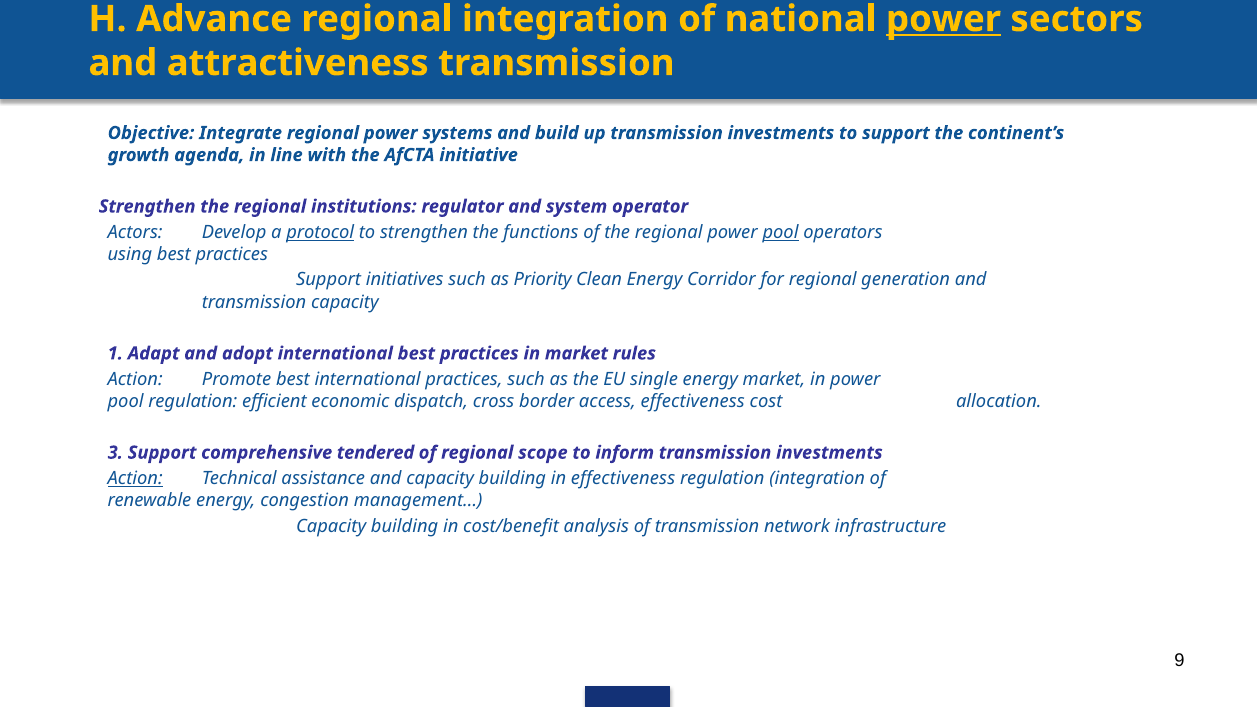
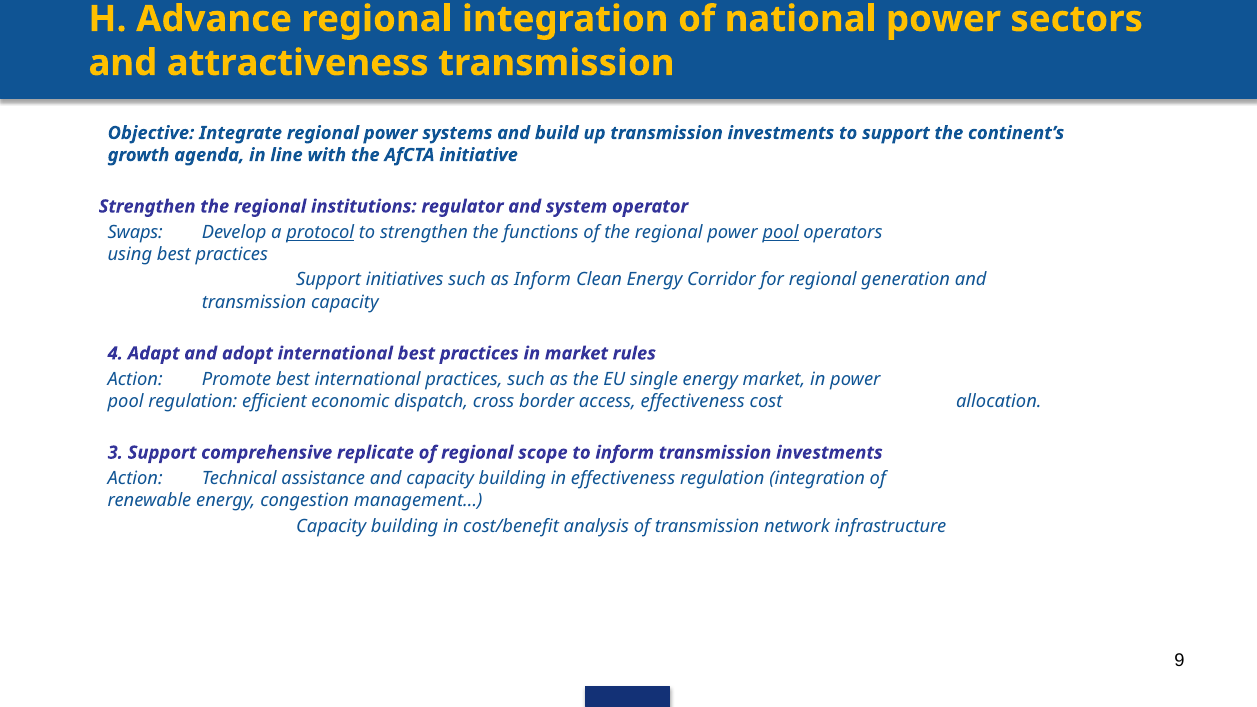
power underline: present -> none (944, 19)
Actors: Actors -> Swaps (135, 232)
as Priority: Priority -> Inform (543, 280)
1: 1 -> 4 (115, 353)
tendered: tendered -> replicate (375, 453)
Action underline: present -> none (135, 478)
